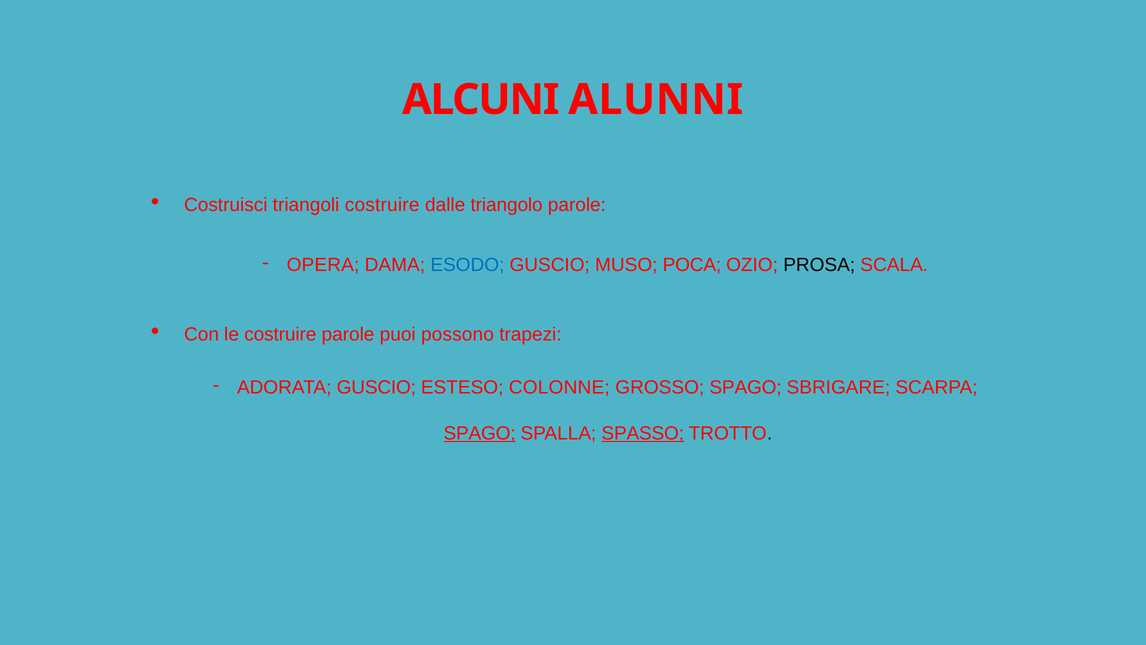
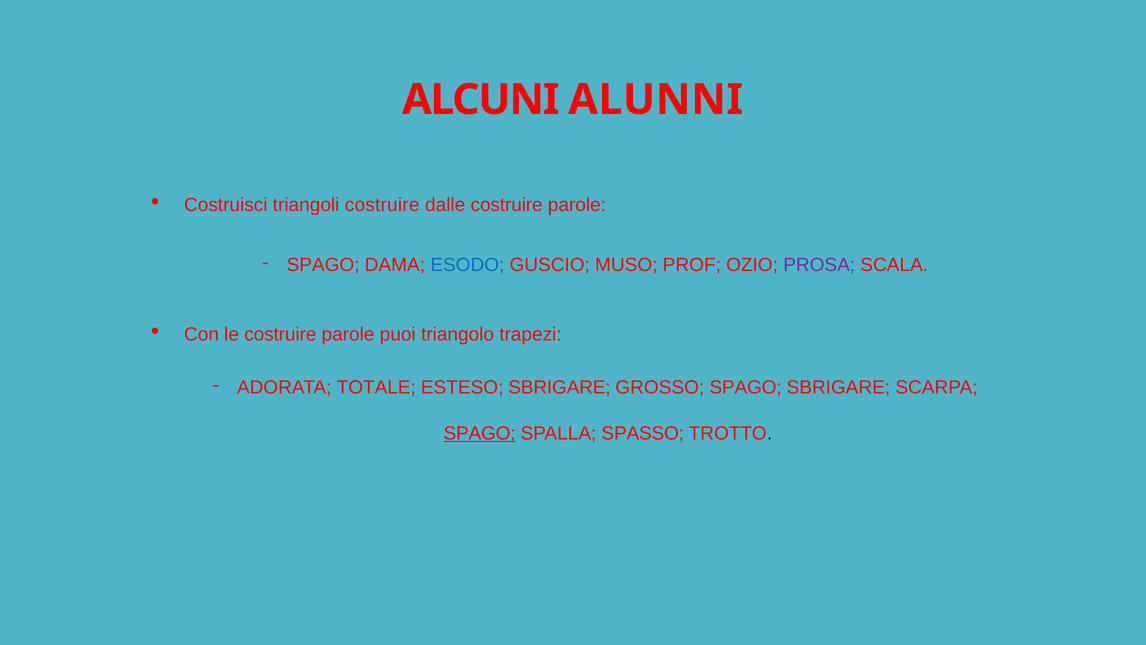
dalle triangolo: triangolo -> costruire (507, 205)
OPERA: OPERA -> SPAGO (323, 265)
POCA: POCA -> PROF (692, 265)
PROSA colour: black -> purple (819, 265)
possono: possono -> triangolo (458, 334)
ADORATA GUSCIO: GUSCIO -> TOTALE (376, 387)
ESTESO COLONNE: COLONNE -> SBRIGARE (559, 387)
SPASSO underline: present -> none (643, 433)
